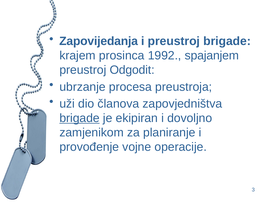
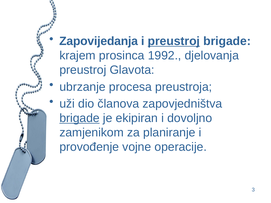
preustroj underline: none -> present (174, 41)
spajanjem: spajanjem -> djelovanja (212, 56)
Odgodit: Odgodit -> Glavota (132, 70)
